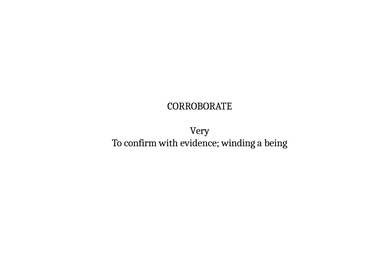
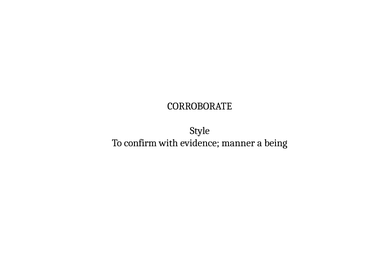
Very: Very -> Style (200, 131)
winding: winding -> manner (238, 143)
